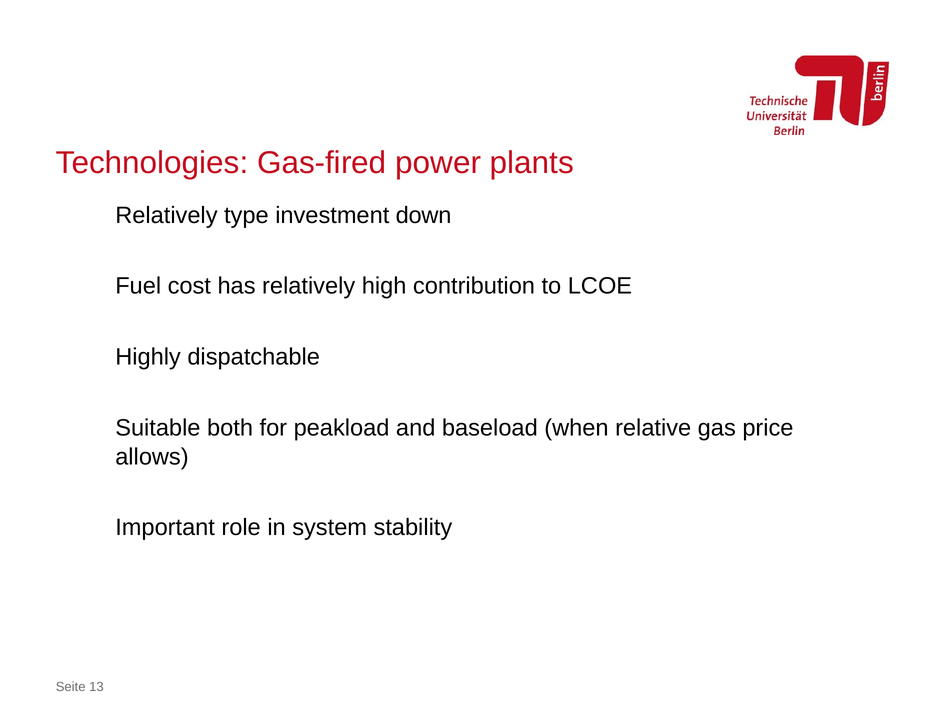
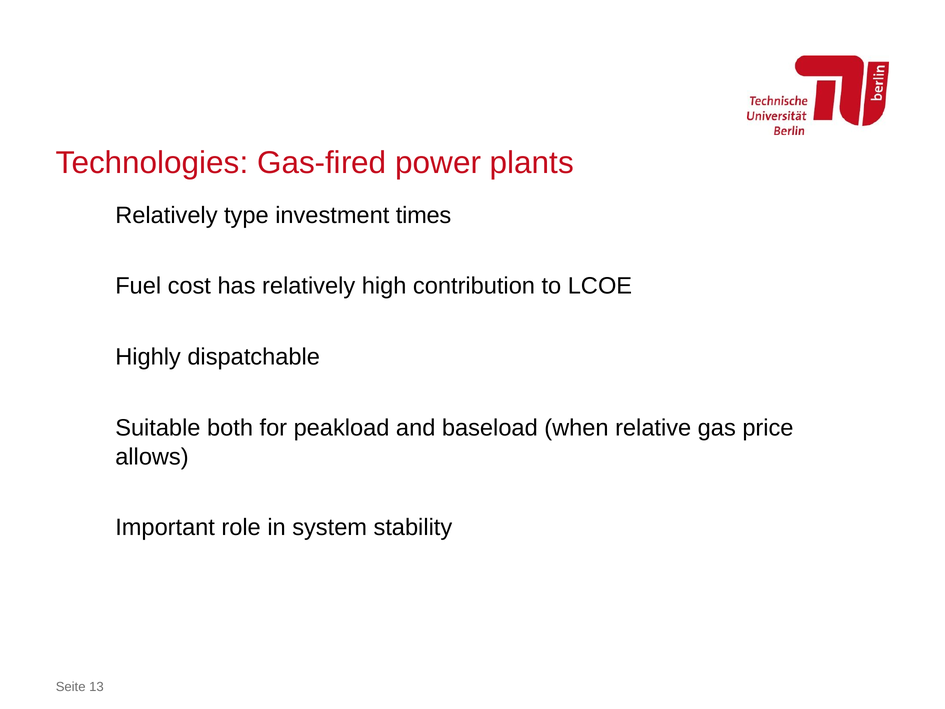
down: down -> times (424, 215)
